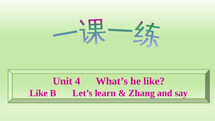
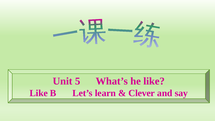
4: 4 -> 5 (78, 81)
Zhang: Zhang -> Clever (142, 93)
